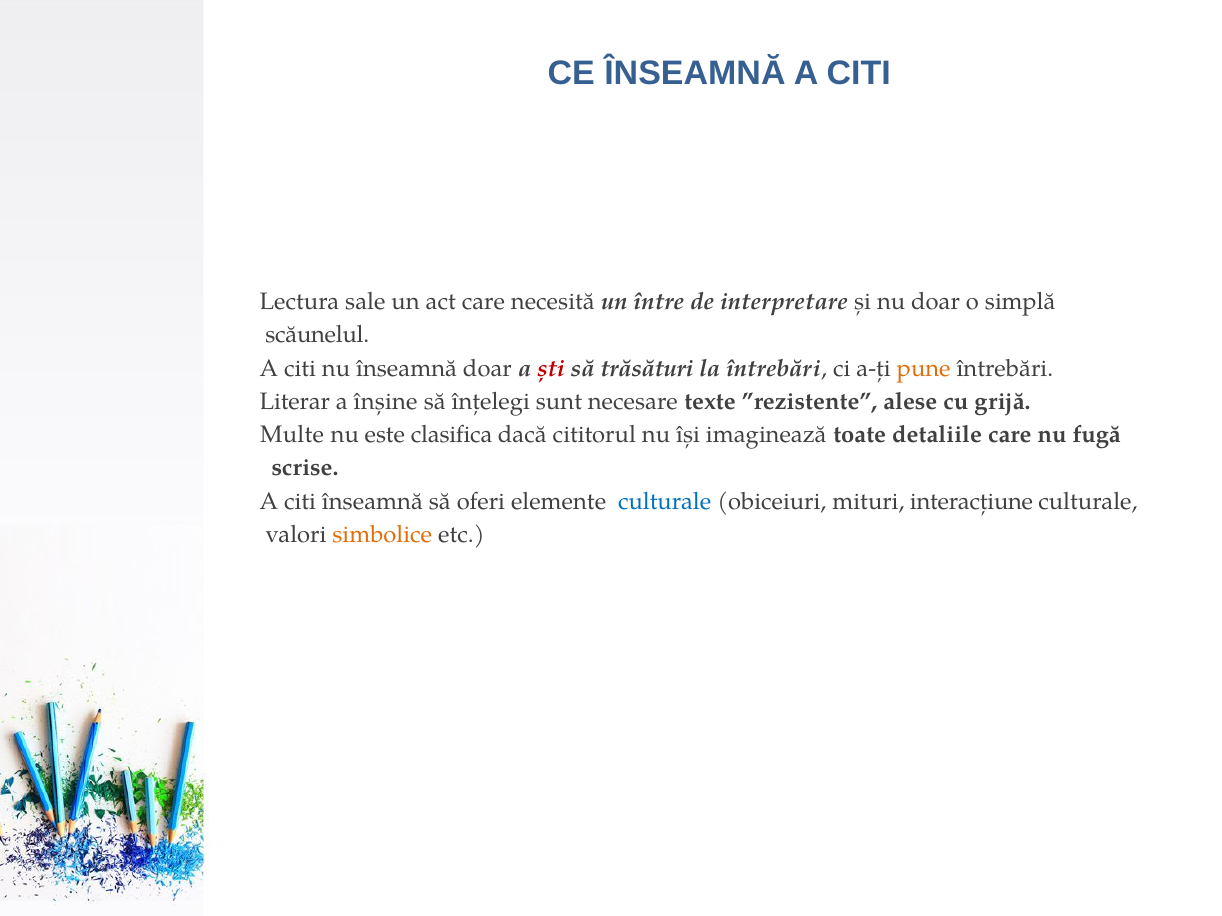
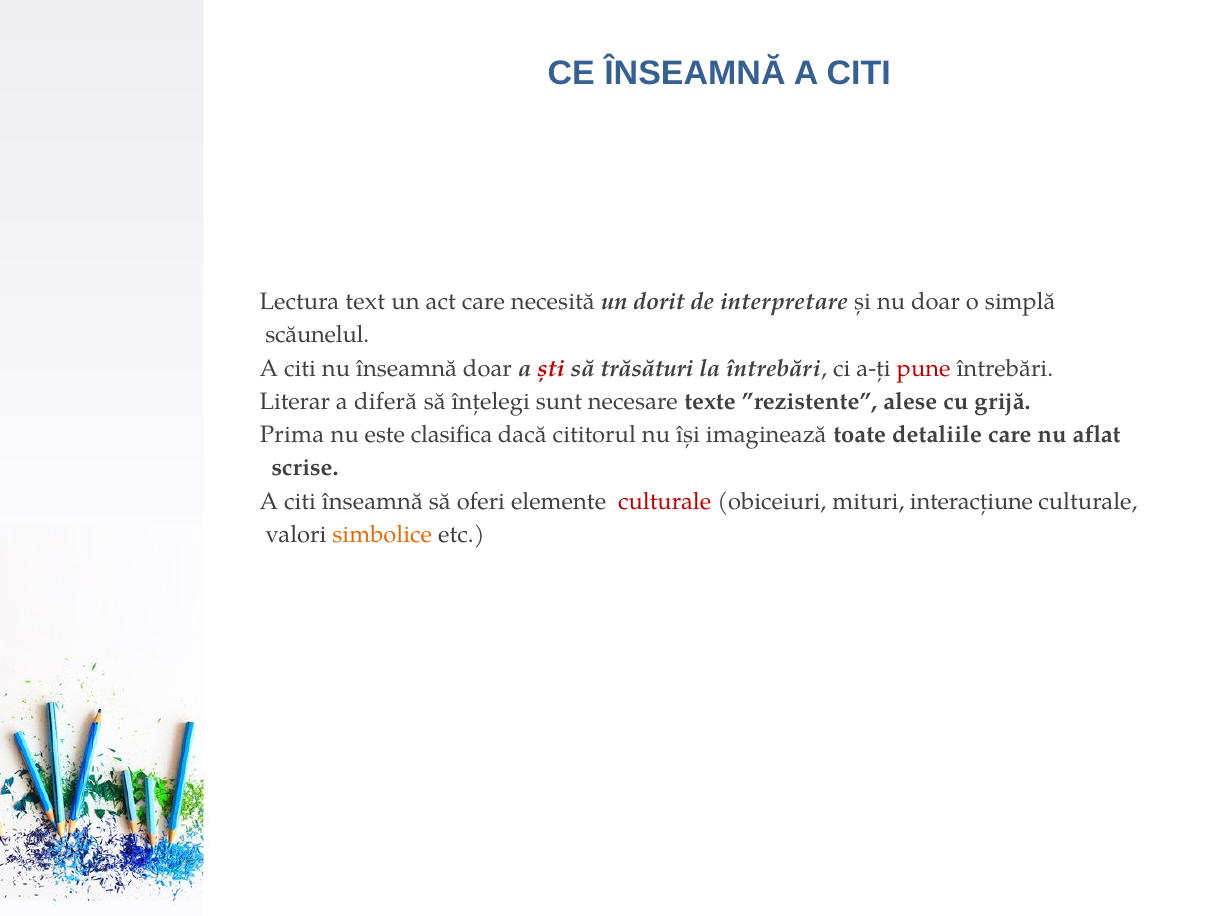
sale: sale -> text (365, 302)
între: între -> dorit (659, 302)
pune colour: orange -> red (924, 368)
înșine: înșine -> diferă (386, 402)
Multe: Multe -> Prima (292, 435)
fugă: fugă -> aflat (1097, 435)
culturale colour: blue -> red (665, 502)
